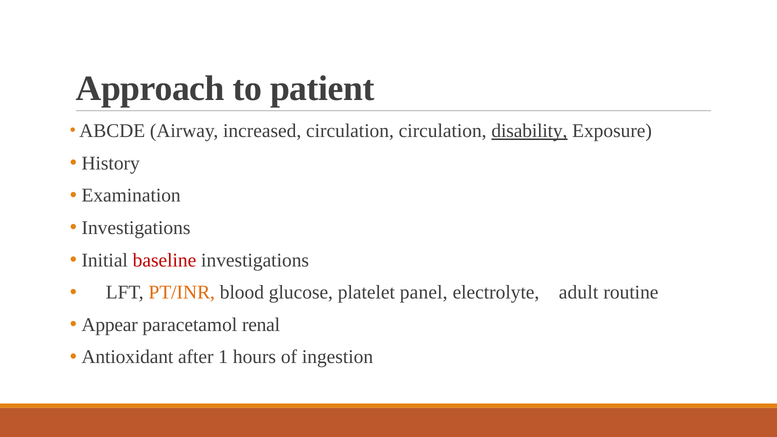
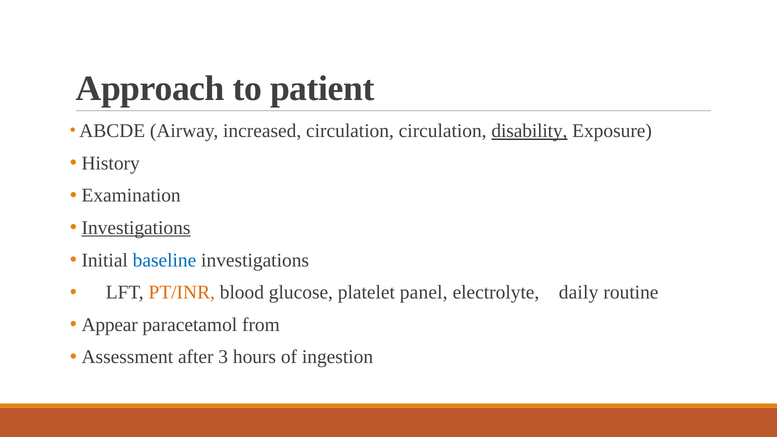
Investigations underline: none -> present (136, 228)
baseline colour: red -> blue (164, 260)
adult: adult -> daily (579, 292)
renal: renal -> from (261, 325)
Antioxidant: Antioxidant -> Assessment (127, 357)
1: 1 -> 3 (223, 357)
